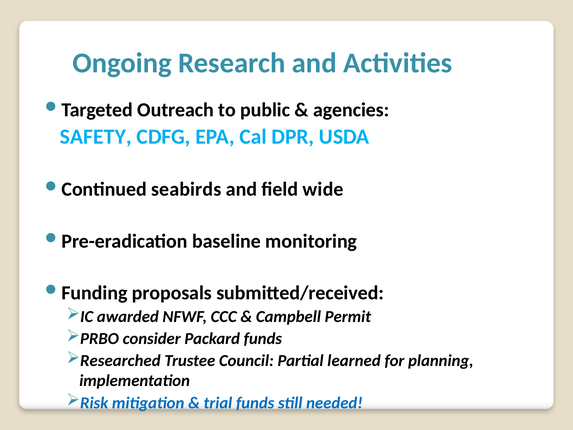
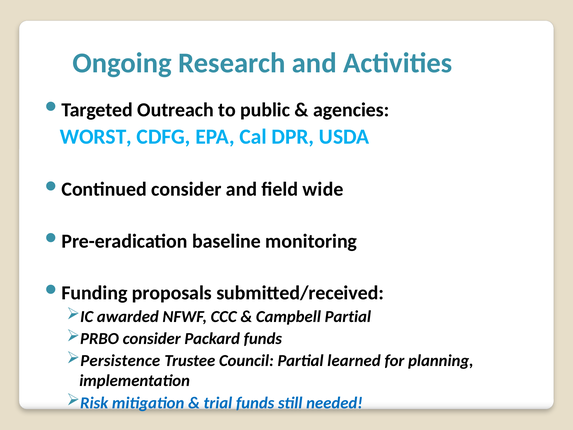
SAFETY: SAFETY -> WORST (96, 137)
seabirds: seabirds -> consider (186, 189)
Campbell Permit: Permit -> Partial (348, 316)
Researched: Researched -> Persistence (120, 361)
